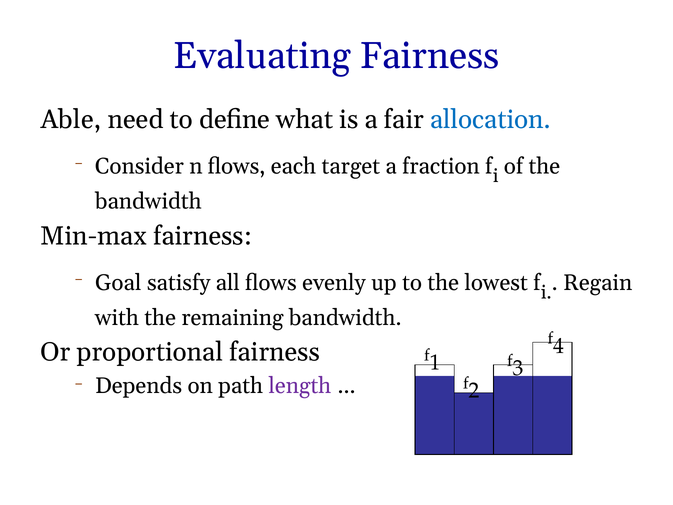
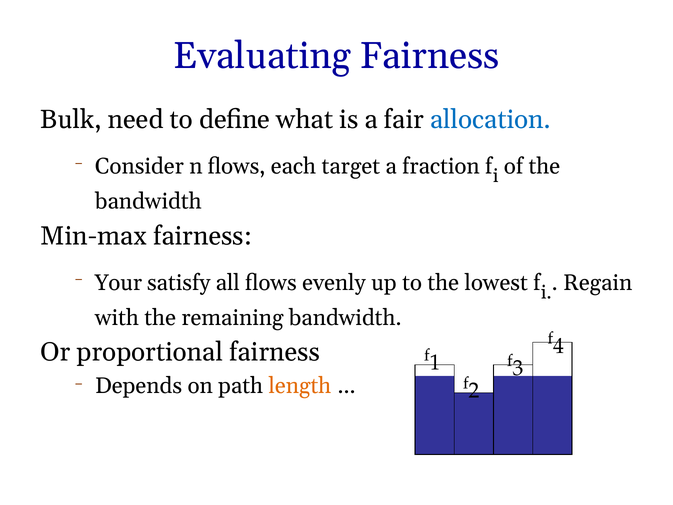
Able: Able -> Bulk (71, 120)
Goal: Goal -> Your (118, 283)
length colour: purple -> orange (300, 386)
